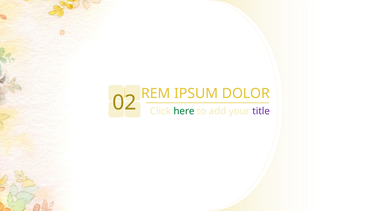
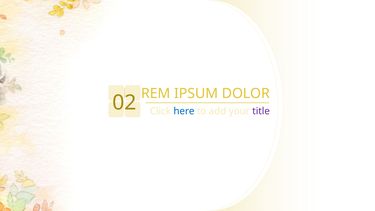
here colour: green -> blue (184, 111)
